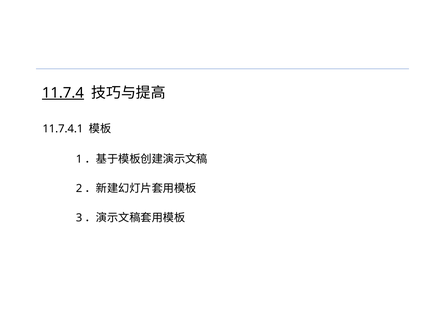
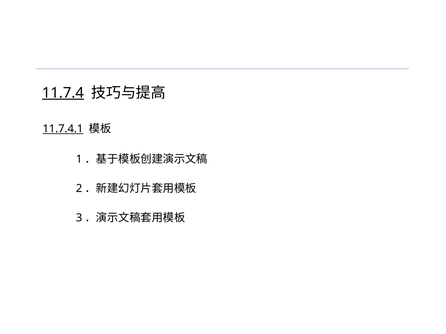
11.7.4.1 underline: none -> present (63, 129)
